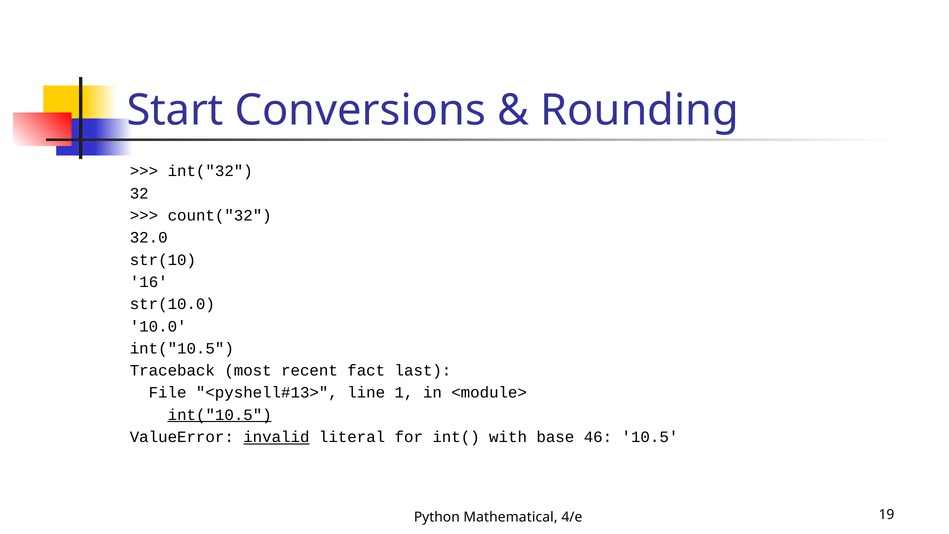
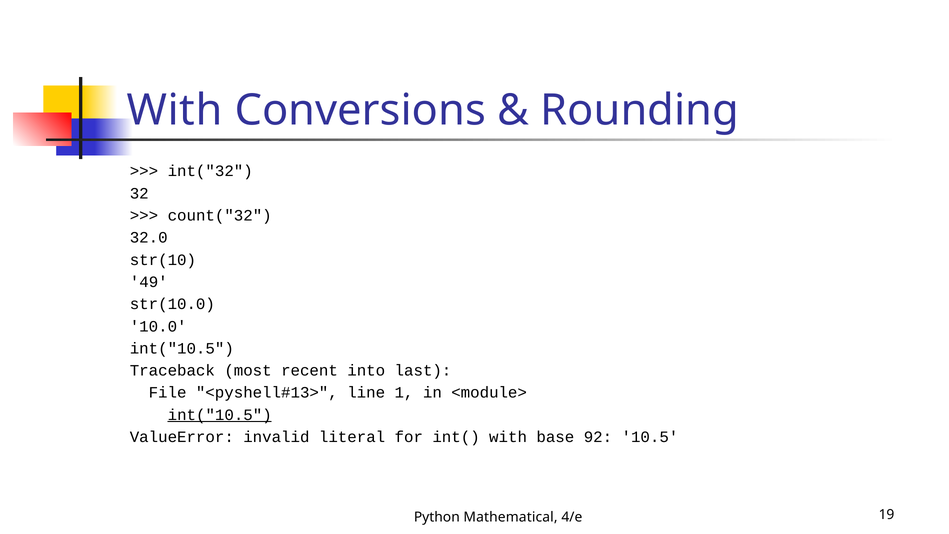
Start: Start -> With (175, 110)
16: 16 -> 49 (149, 282)
fact: fact -> into (366, 370)
invalid underline: present -> none (276, 437)
46: 46 -> 92 (598, 437)
